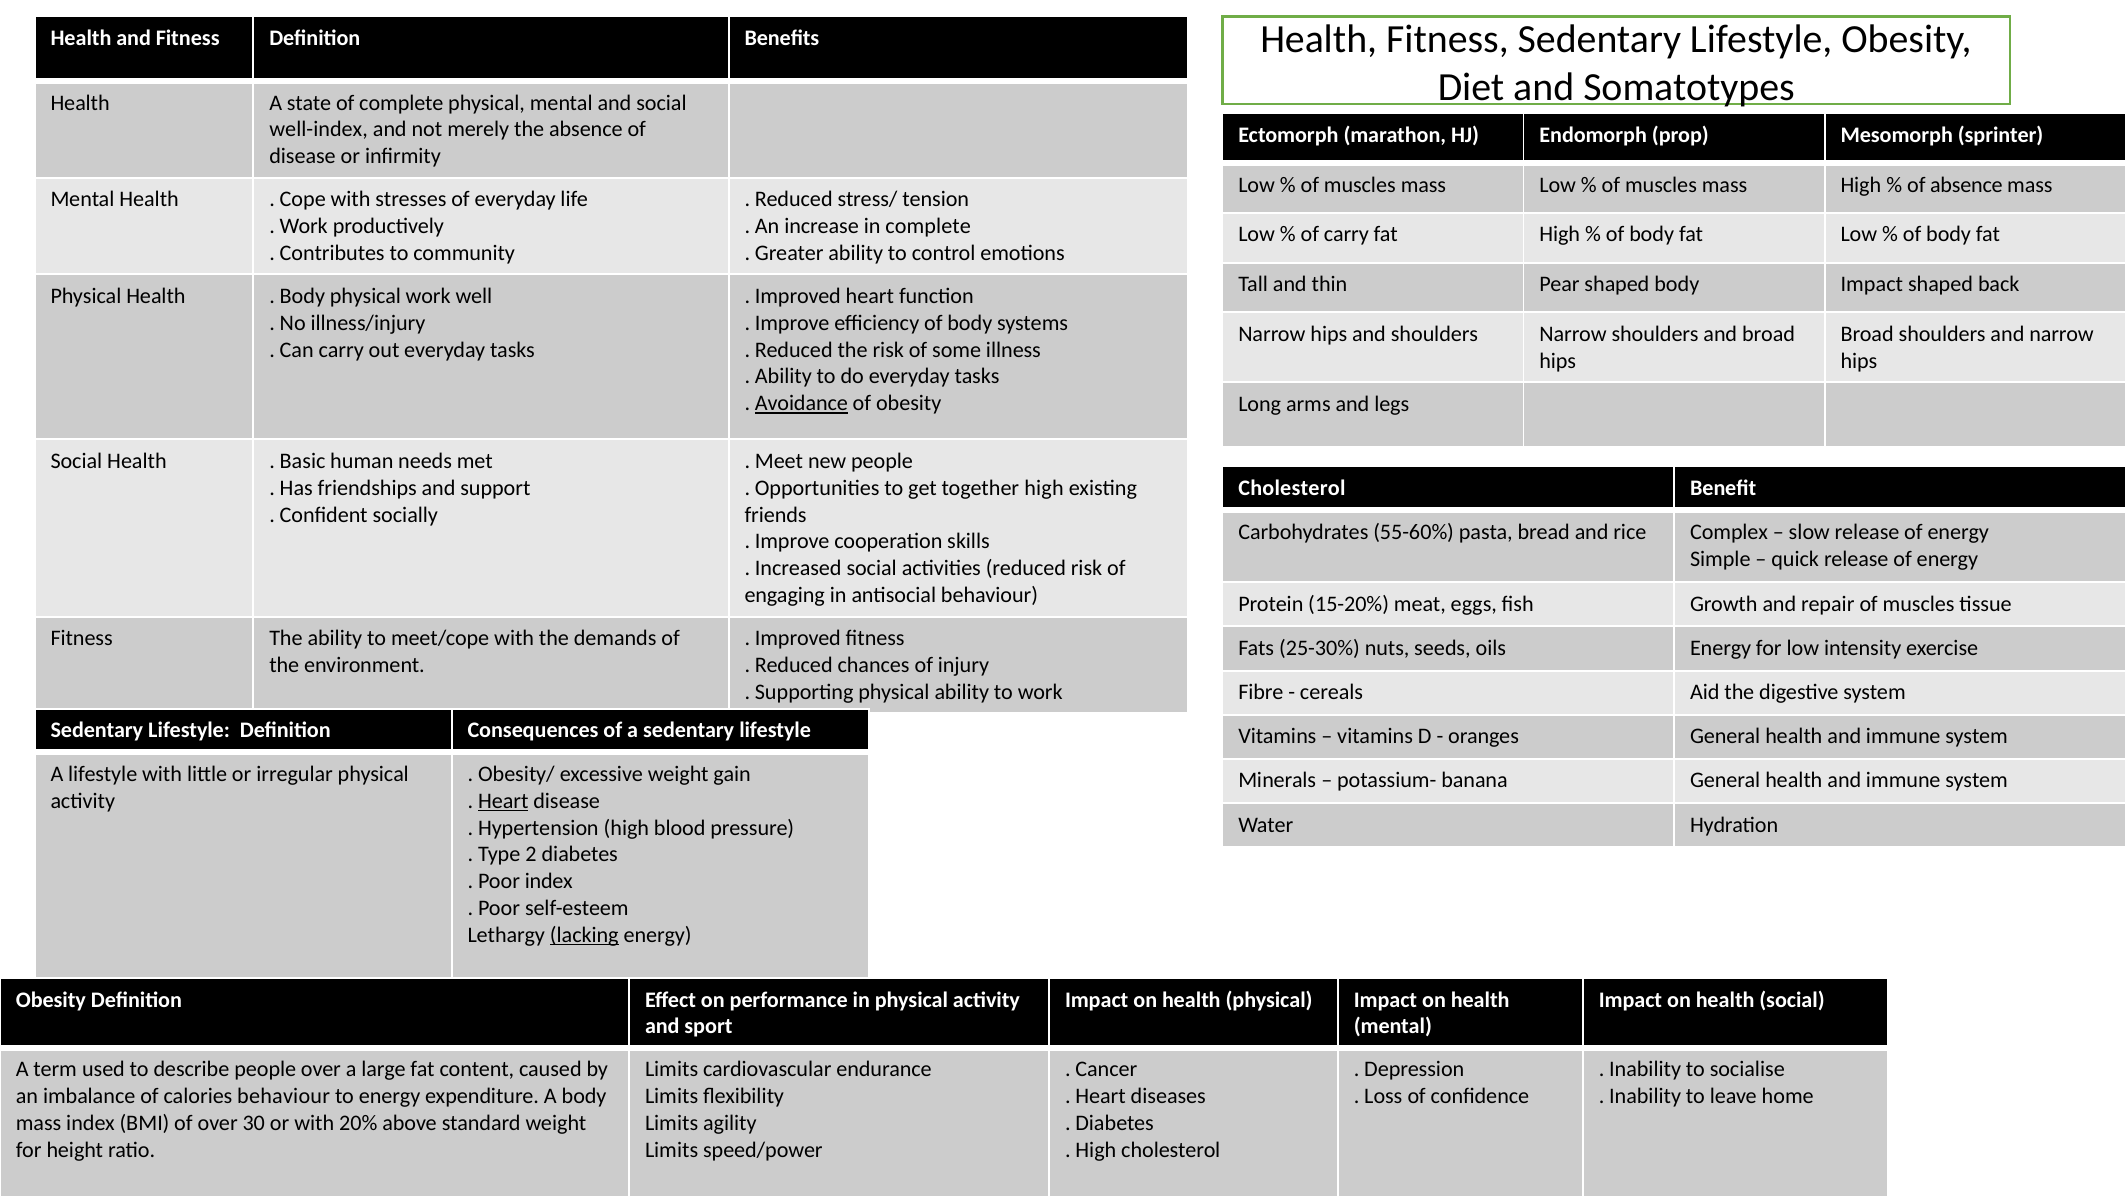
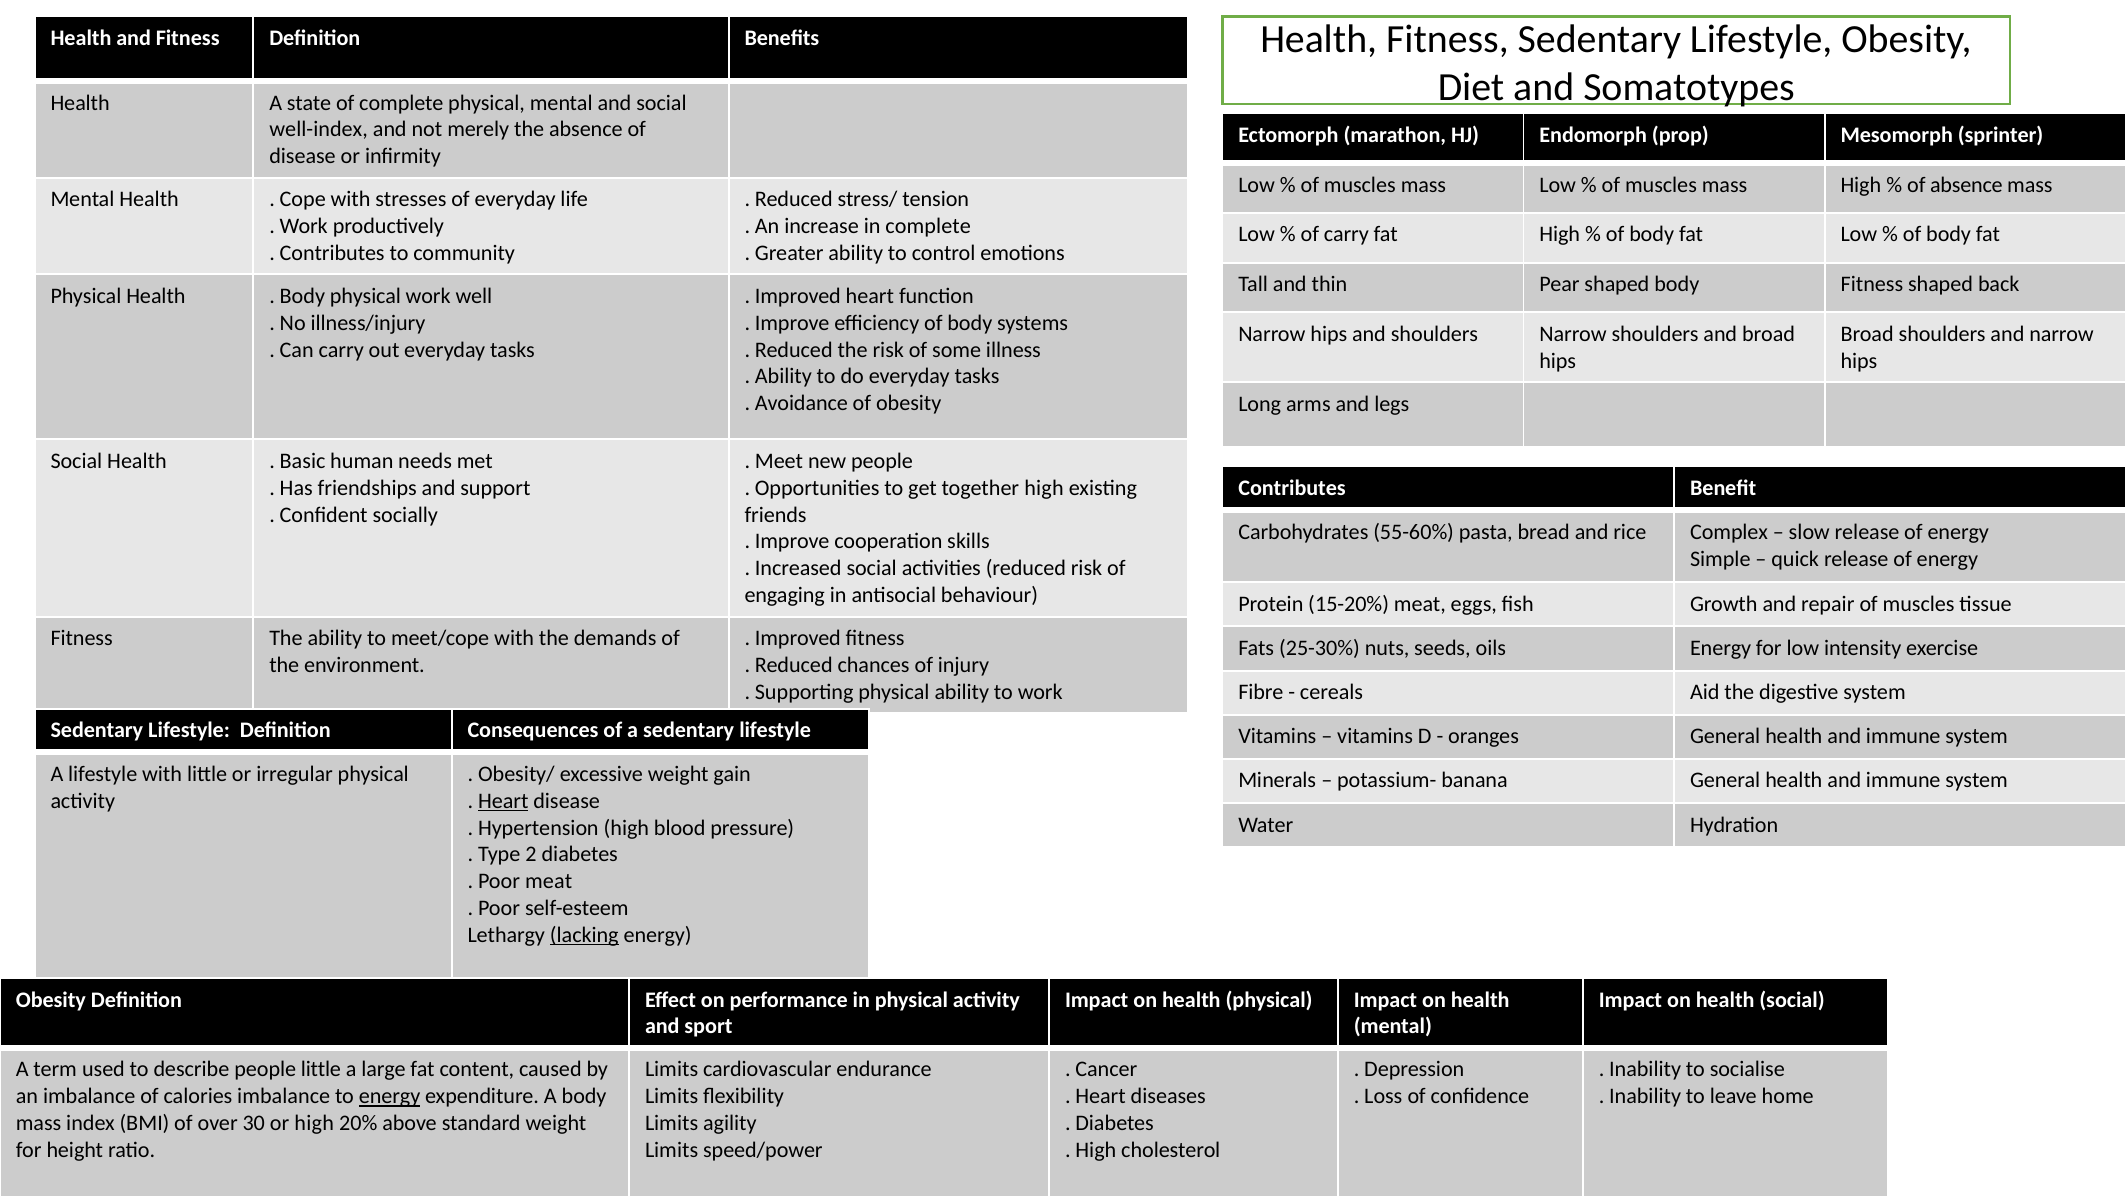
body Impact: Impact -> Fitness (1872, 284)
Avoidance underline: present -> none (801, 403)
Cholesterol: Cholesterol -> Contributes (1292, 488)
Poor index: index -> meat (549, 881)
people over: over -> little (321, 1069)
calories behaviour: behaviour -> imbalance (284, 1096)
energy underline: none -> present (390, 1096)
or with: with -> high (314, 1123)
